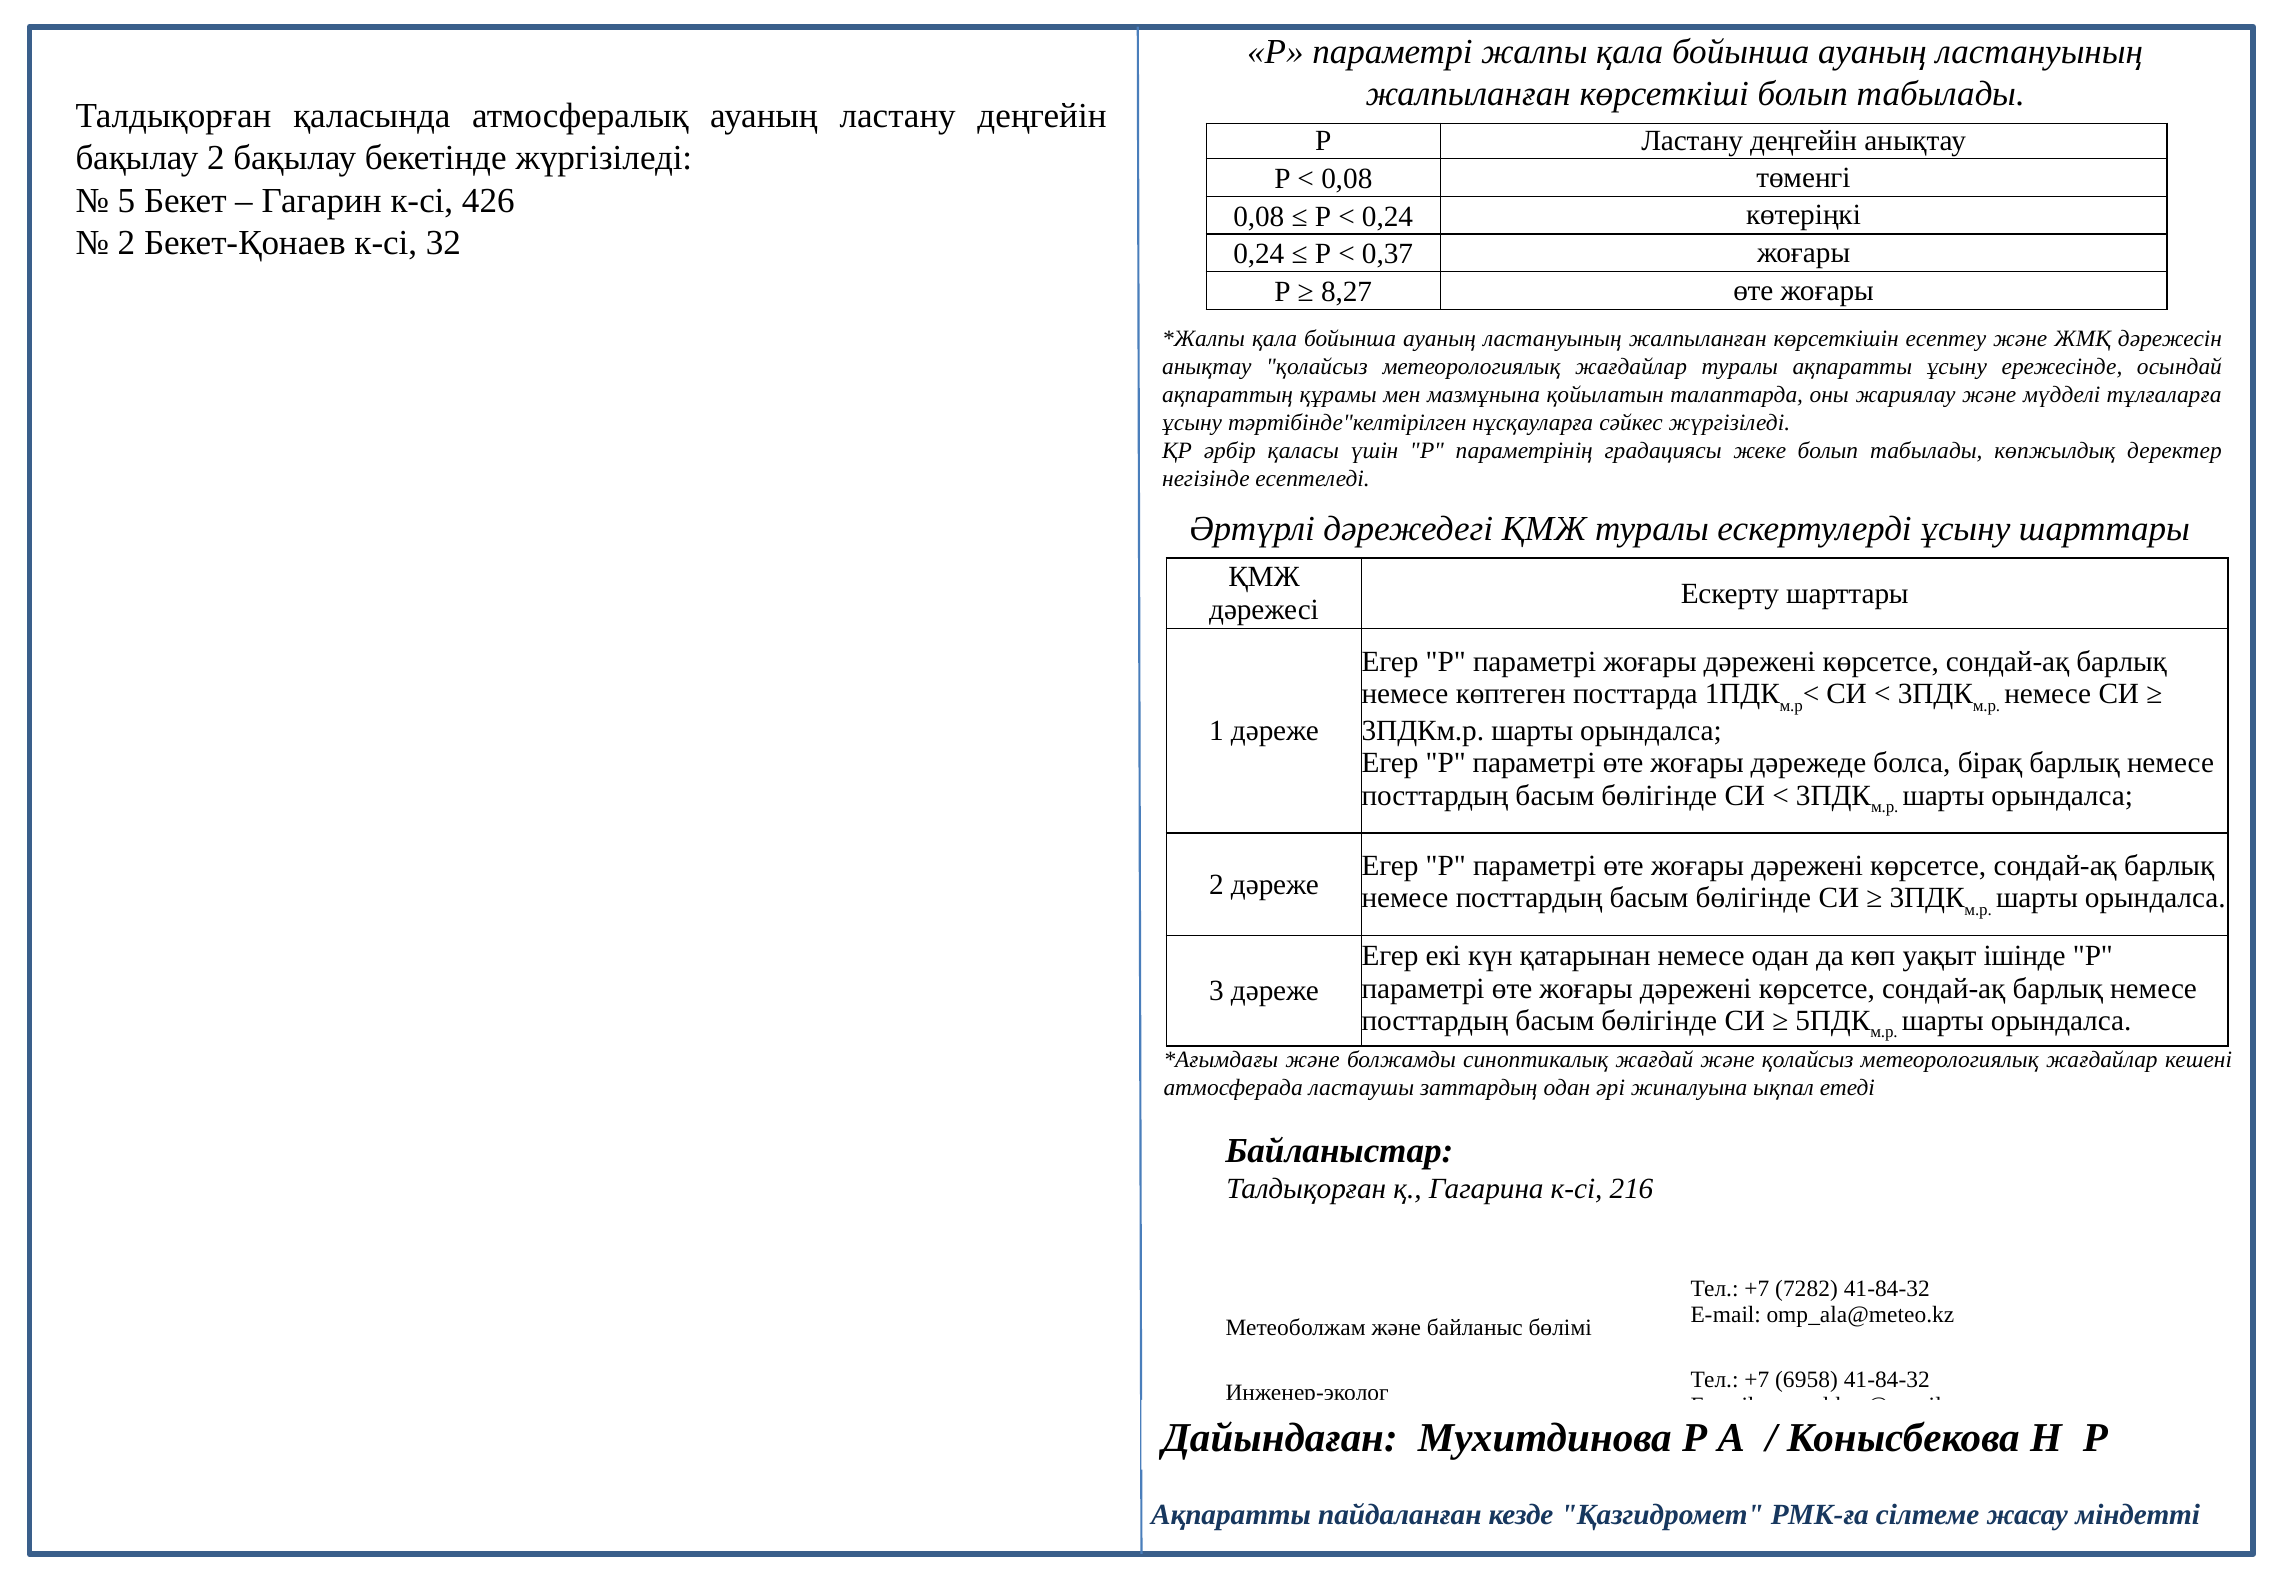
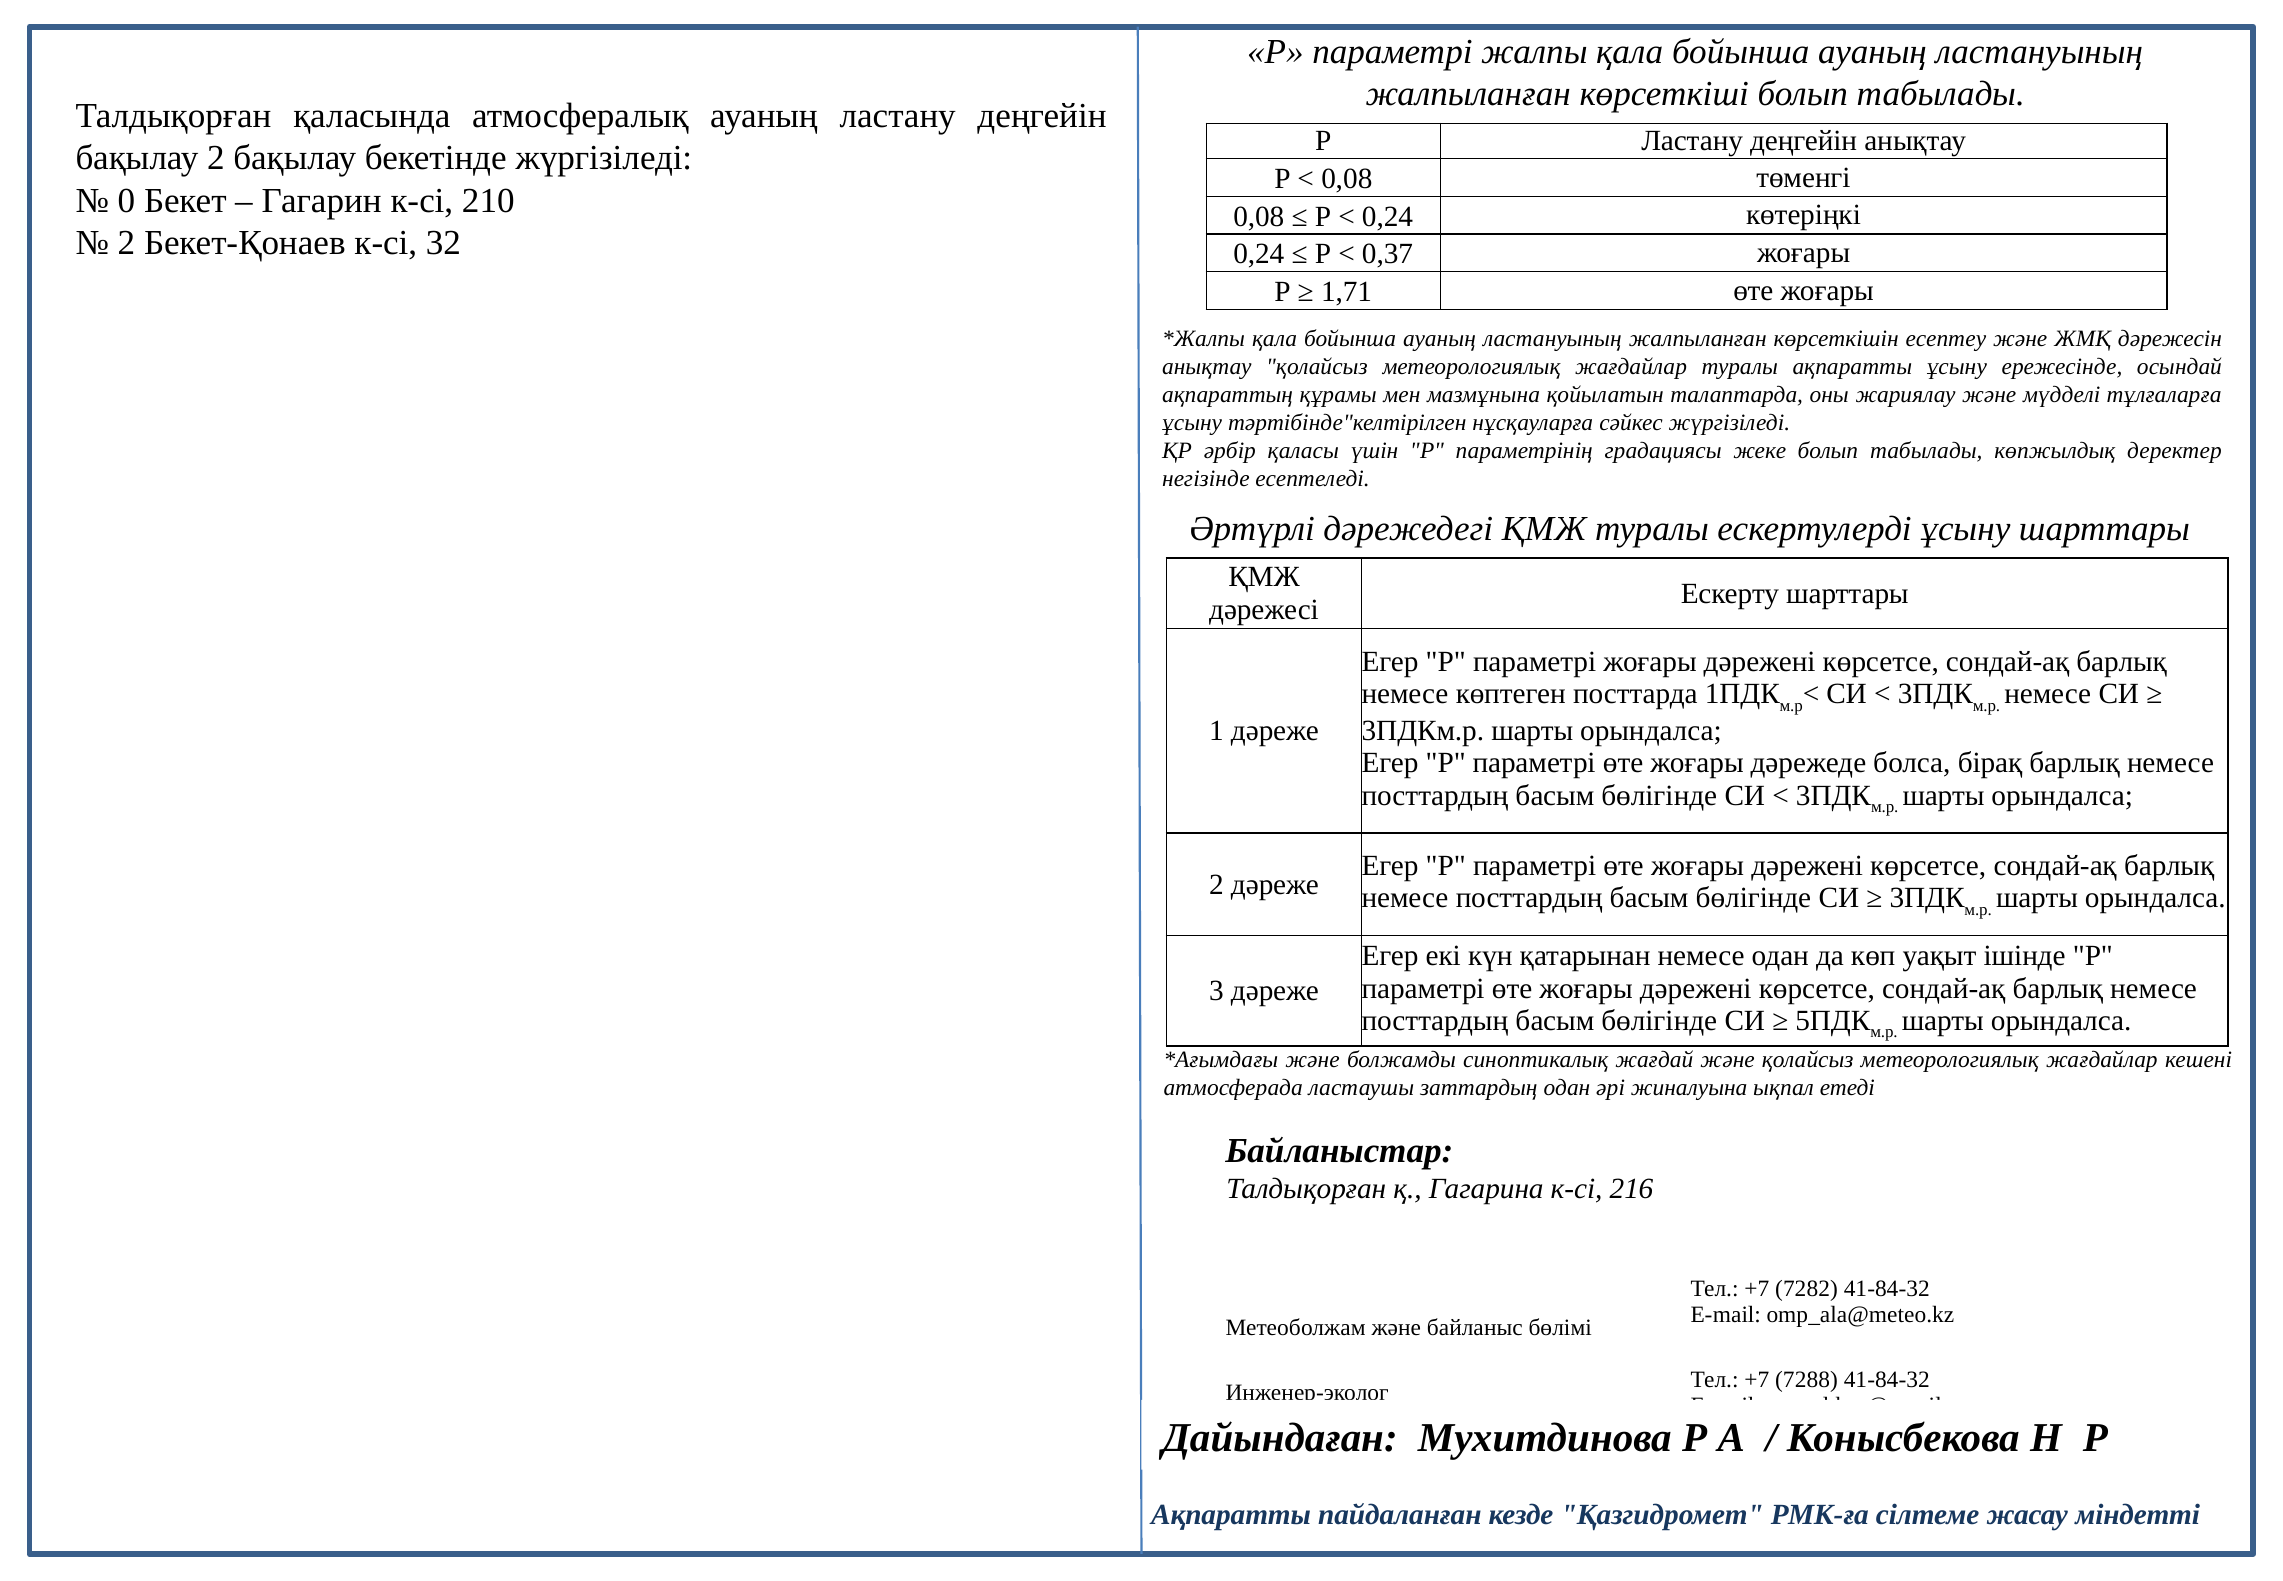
5: 5 -> 0 (127, 200)
426: 426 -> 210 (488, 200)
8,27: 8,27 -> 1,71 (1347, 292)
6958: 6958 -> 7288 (1807, 1380)
